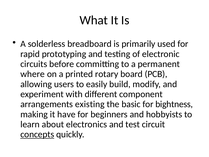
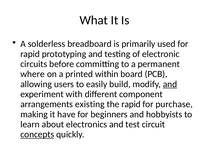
rotary: rotary -> within (107, 74)
and underline: none -> present (170, 84)
the basic: basic -> rapid (131, 104)
bightness: bightness -> purchase (174, 104)
